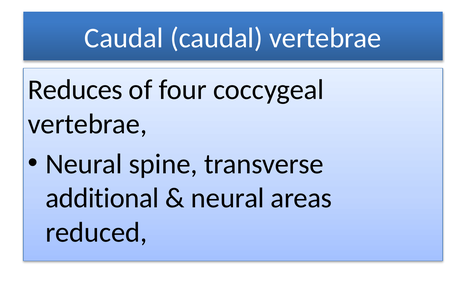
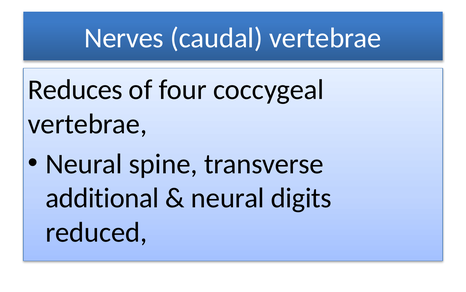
Caudal: Caudal -> Nerves (124, 38)
areas: areas -> digits (301, 198)
